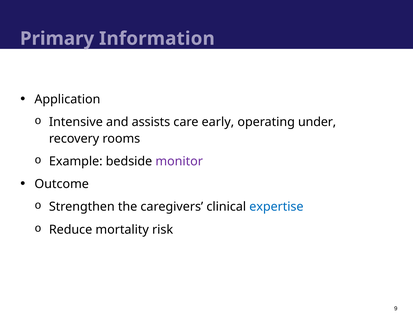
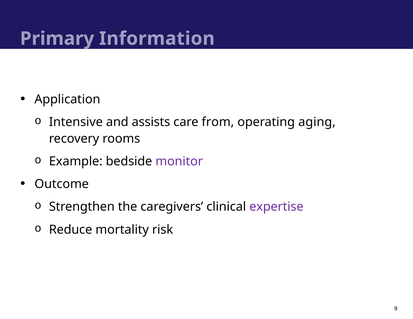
early: early -> from (218, 122)
under: under -> aging (317, 122)
expertise colour: blue -> purple (276, 207)
